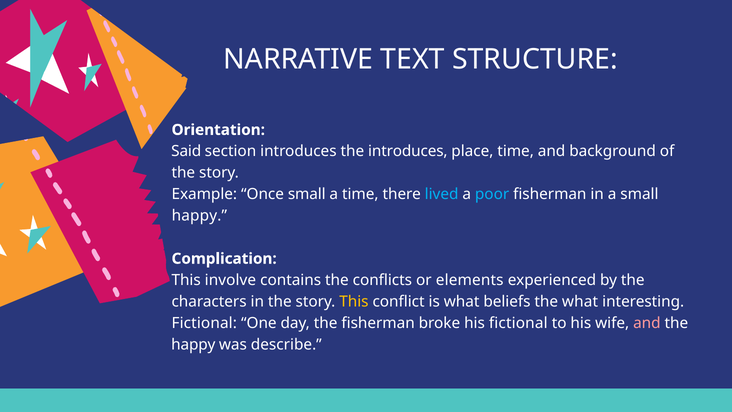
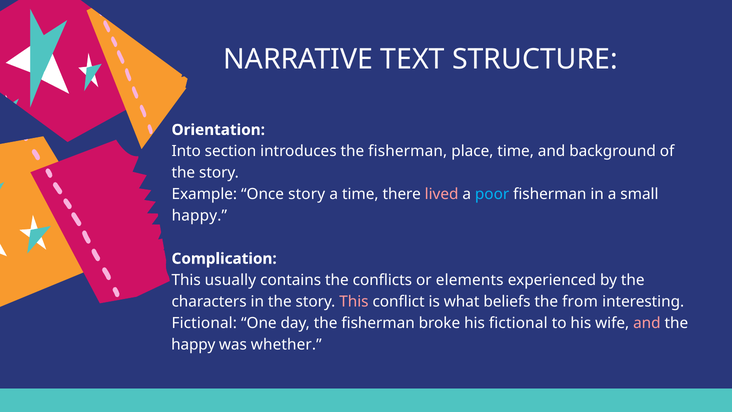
Said: Said -> Into (186, 151)
introduces the introduces: introduces -> fisherman (408, 151)
Once small: small -> story (307, 194)
lived colour: light blue -> pink (442, 194)
involve: involve -> usually (230, 280)
This colour: yellow -> pink (354, 301)
the what: what -> from (580, 301)
describe: describe -> whether (286, 344)
